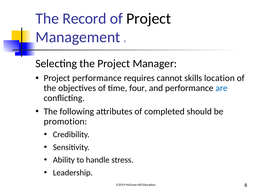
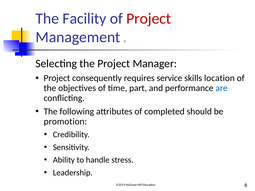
Record: Record -> Facility (84, 19)
Project colour: black -> red (149, 19)
Project performance: performance -> consequently (97, 78)
cannot: cannot -> service (170, 78)
four: four -> part (138, 88)
